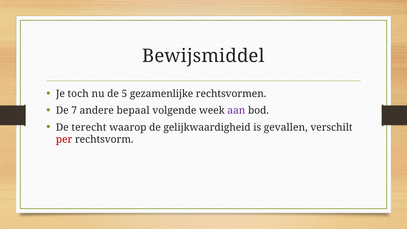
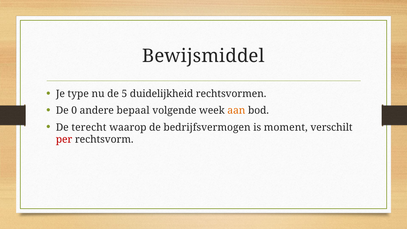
toch: toch -> type (78, 94)
gezamenlijke: gezamenlijke -> duidelijkheid (162, 94)
7: 7 -> 0 (74, 110)
aan colour: purple -> orange (236, 110)
gelijkwaardigheid: gelijkwaardigheid -> bedrijfsvermogen (207, 127)
gevallen: gevallen -> moment (286, 127)
